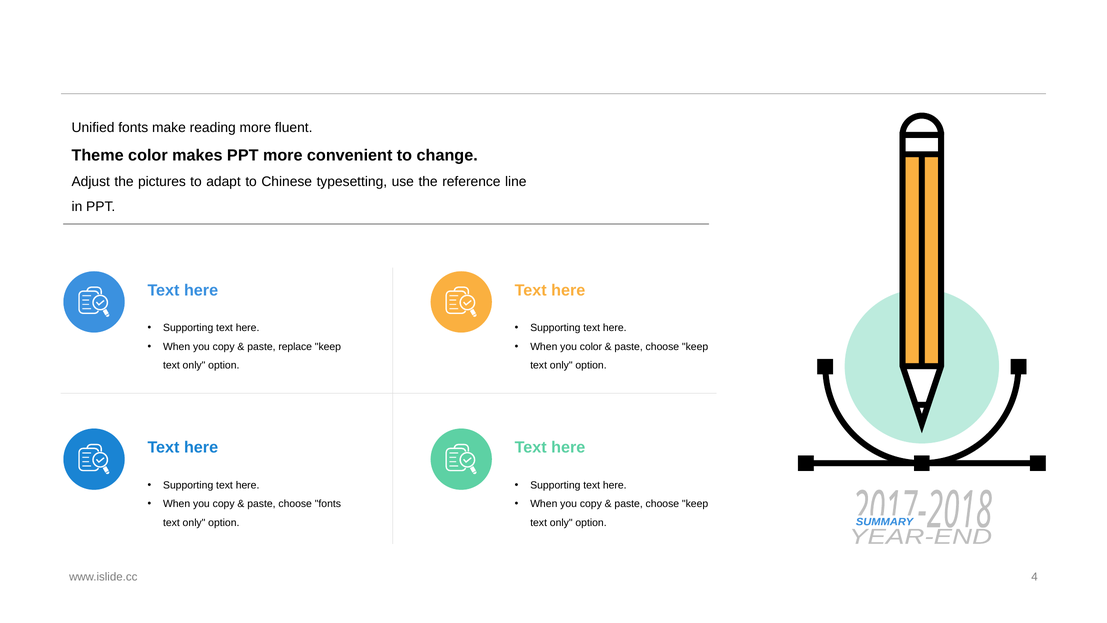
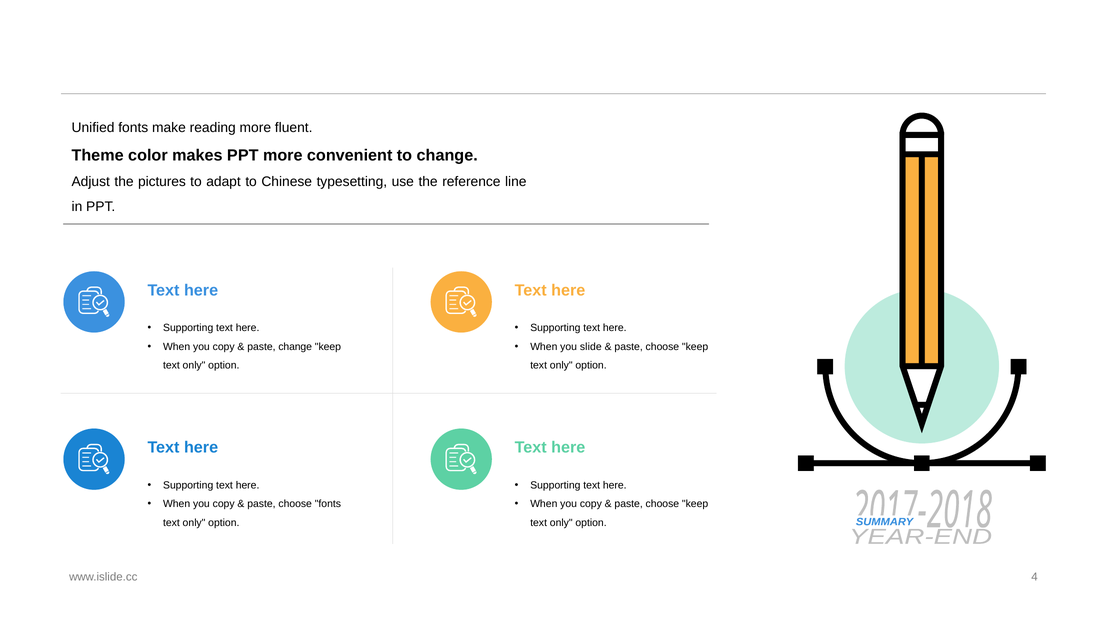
paste replace: replace -> change (295, 347)
you color: color -> slide (591, 347)
